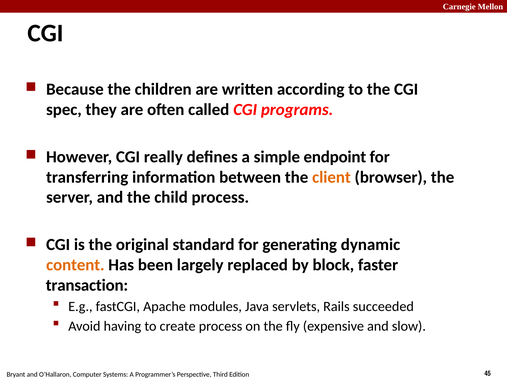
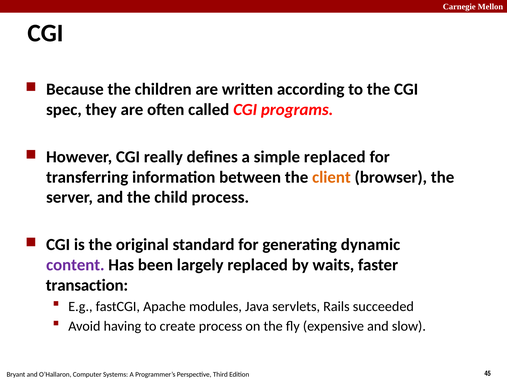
simple endpoint: endpoint -> replaced (335, 157)
content colour: orange -> purple (75, 265)
block: block -> waits (333, 265)
